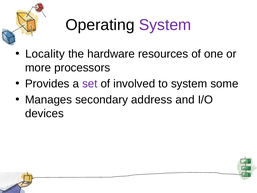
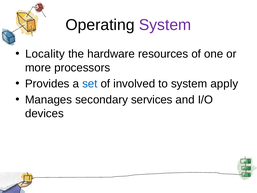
set colour: purple -> blue (90, 84)
some: some -> apply (224, 84)
address: address -> services (152, 100)
